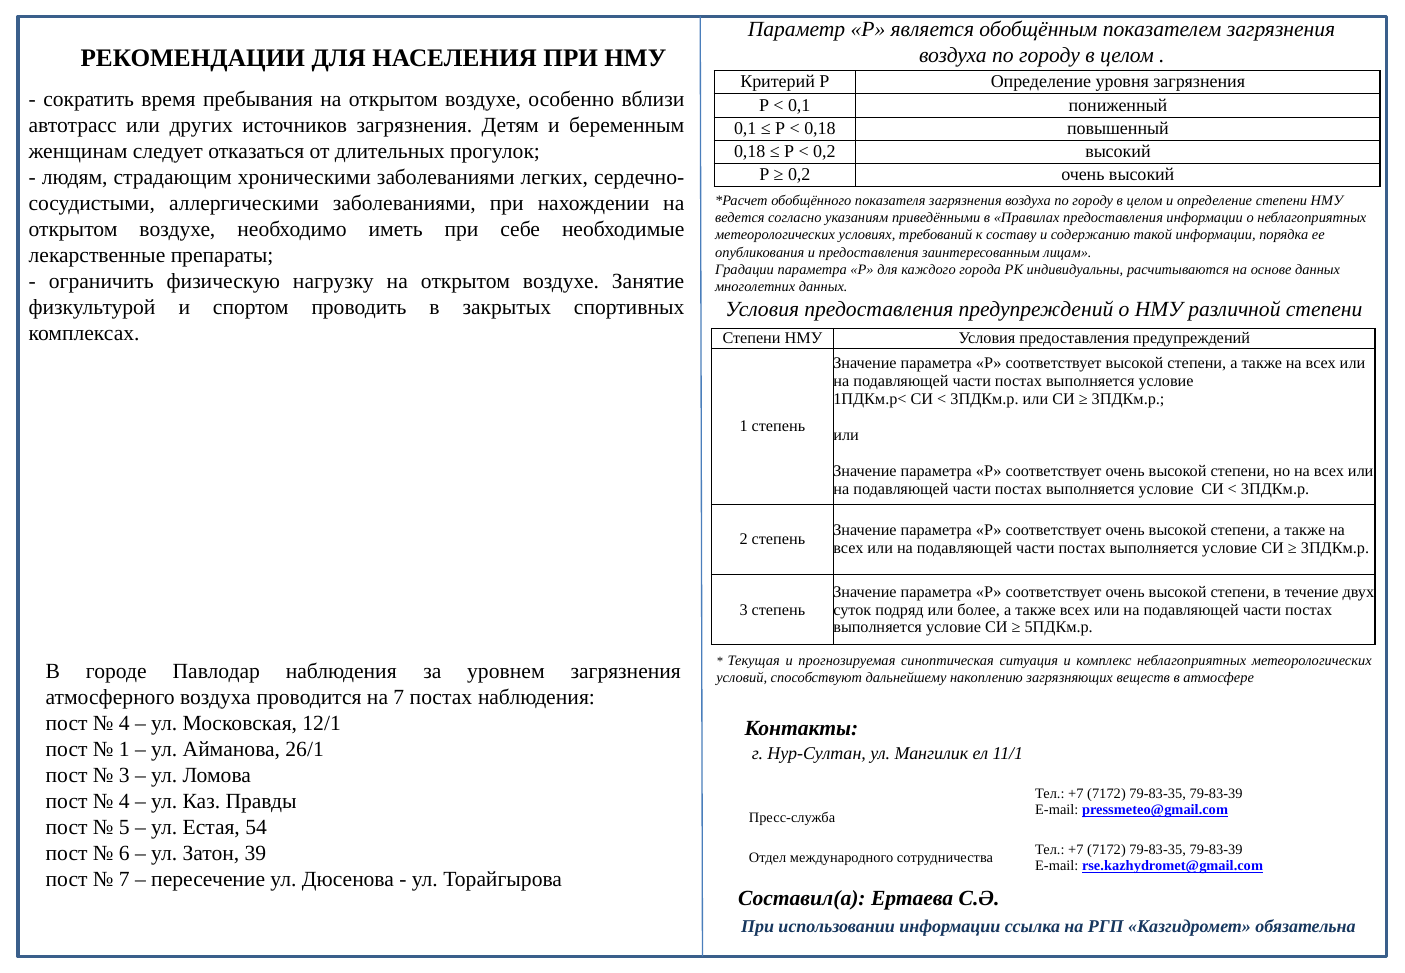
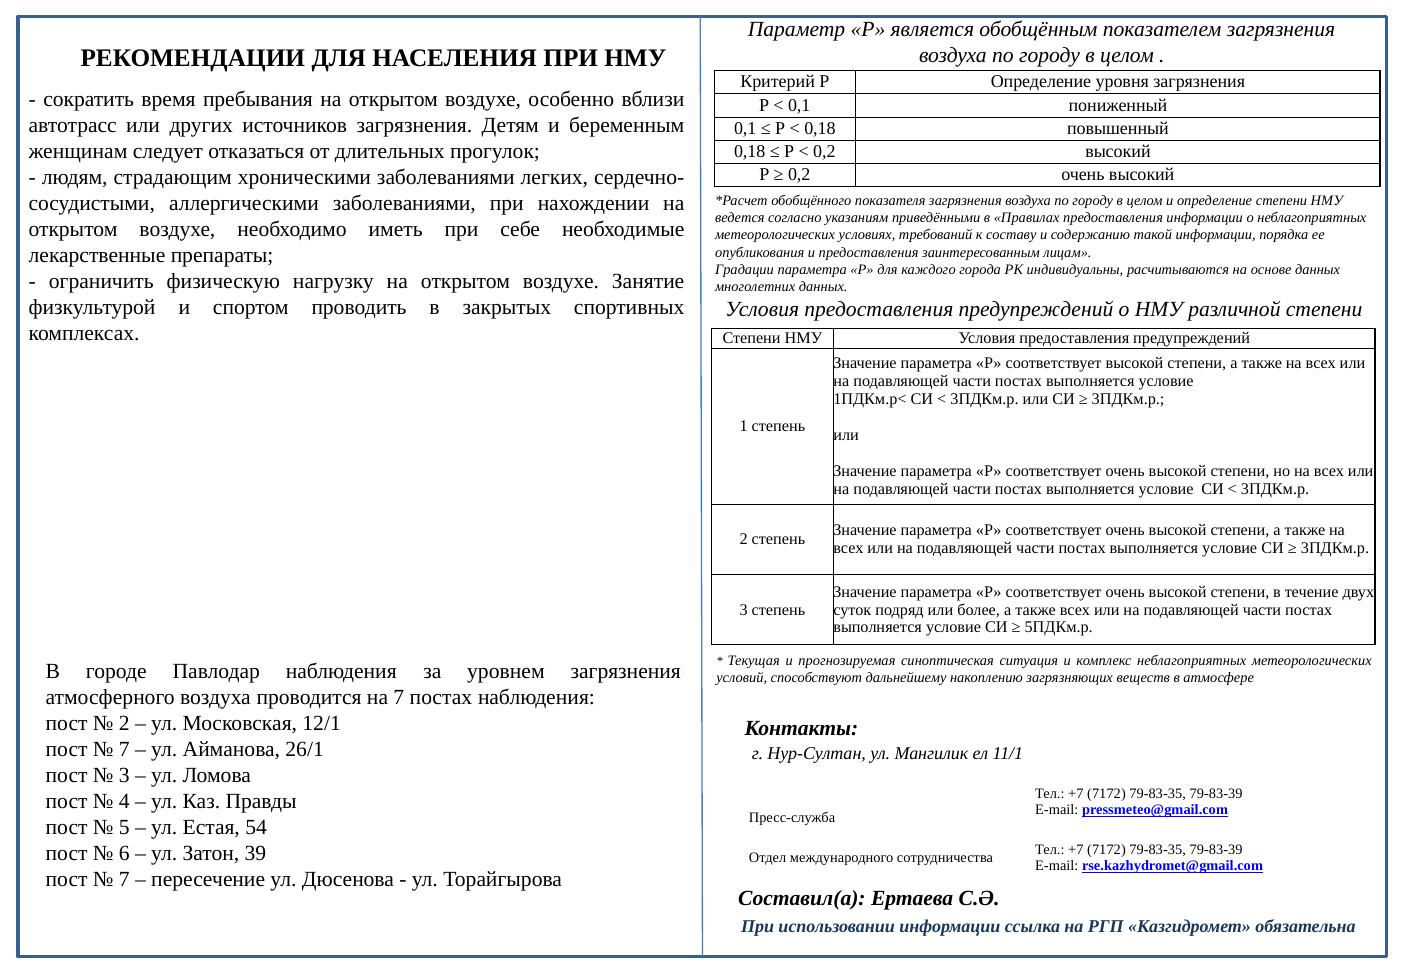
4: 4 -> 2 (124, 723)
1: 1 -> 7 (124, 749)
